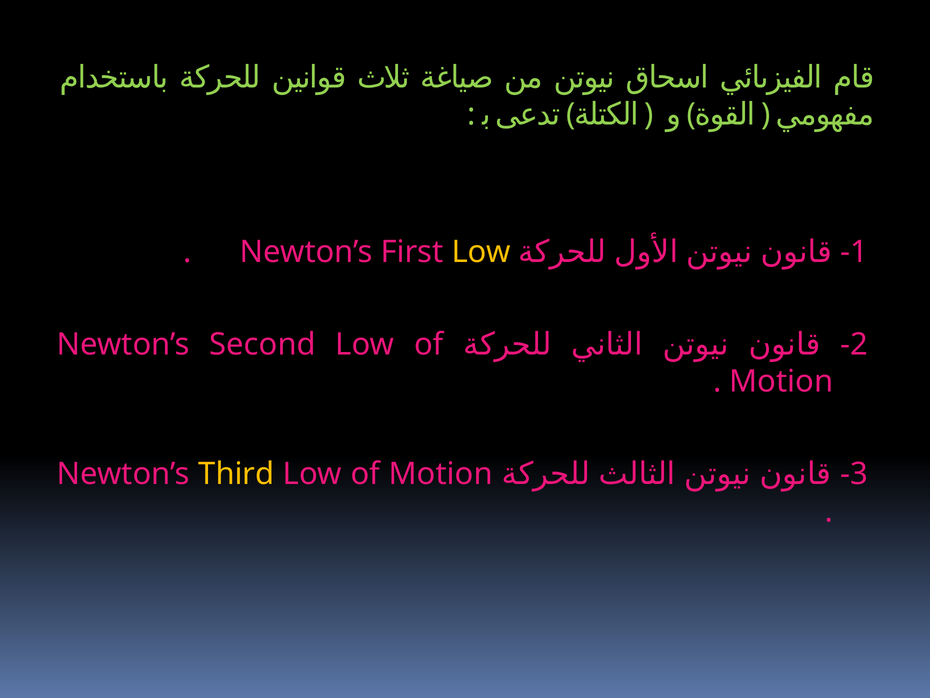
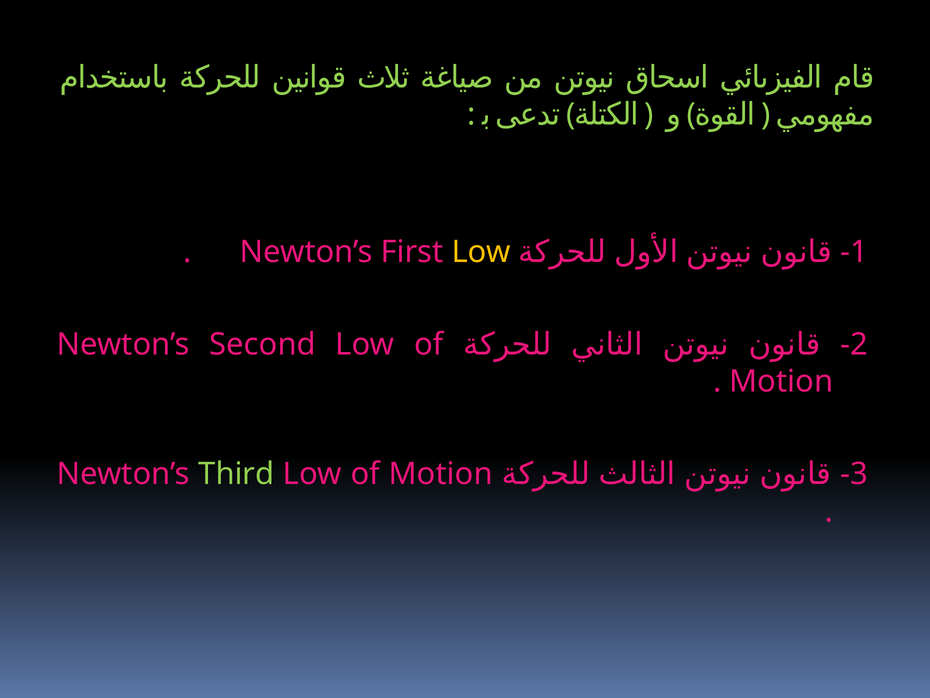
Third colour: yellow -> light green (236, 474)
